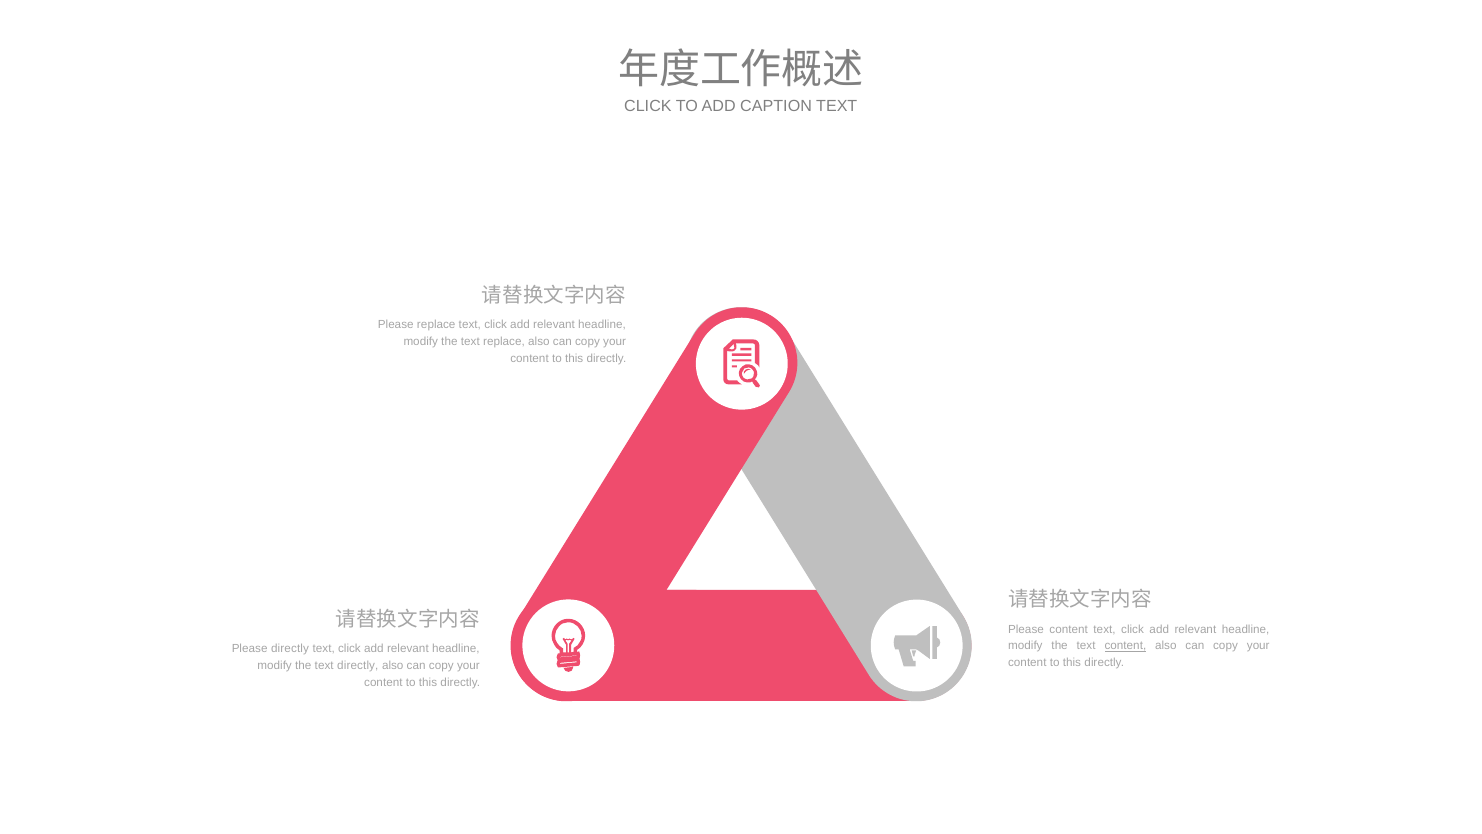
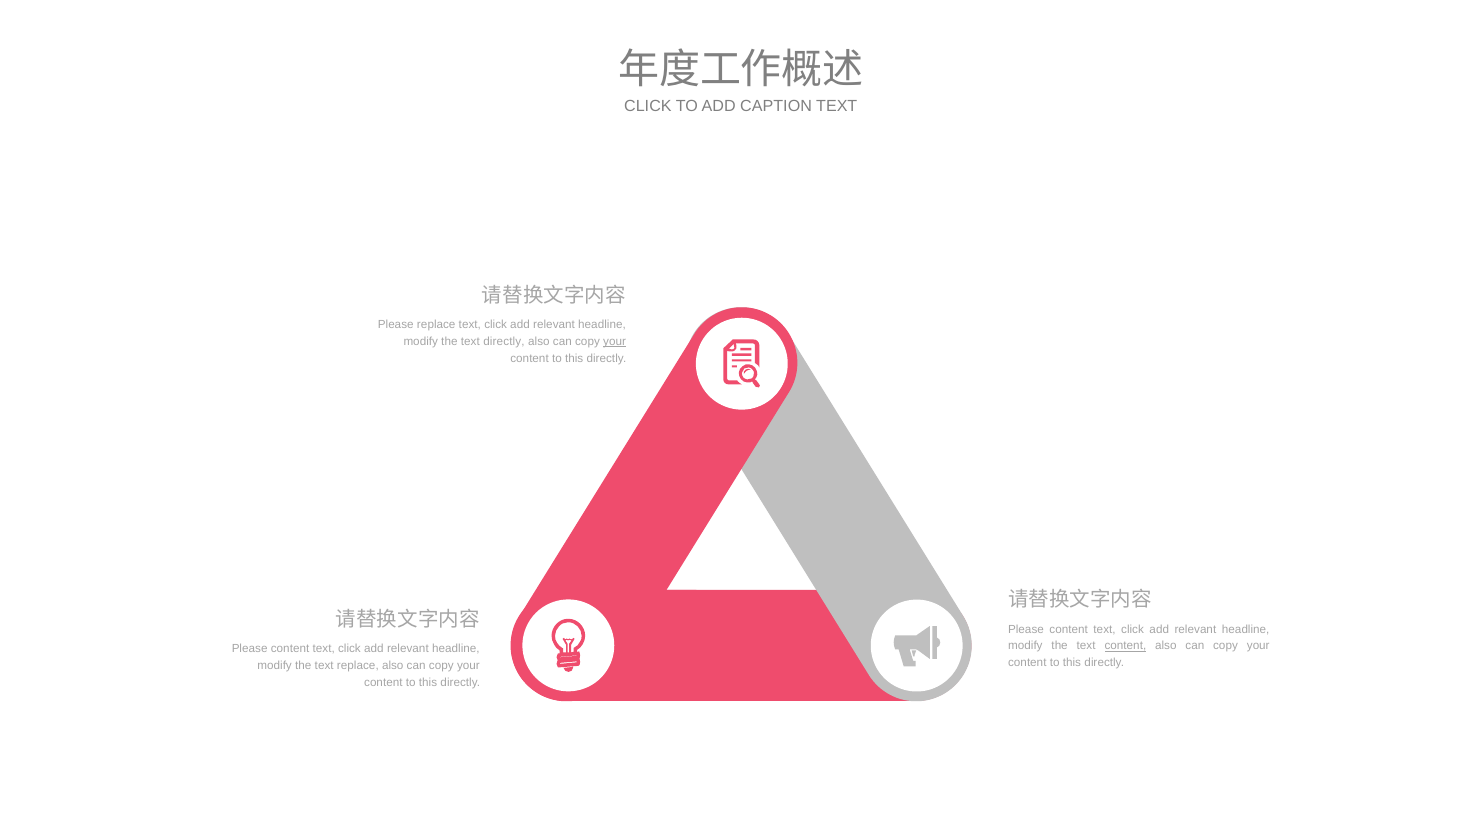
text replace: replace -> directly (504, 341)
your underline: none -> present (615, 341)
directly: directly -> content (290, 648)
text directly: directly -> replace (358, 665)
